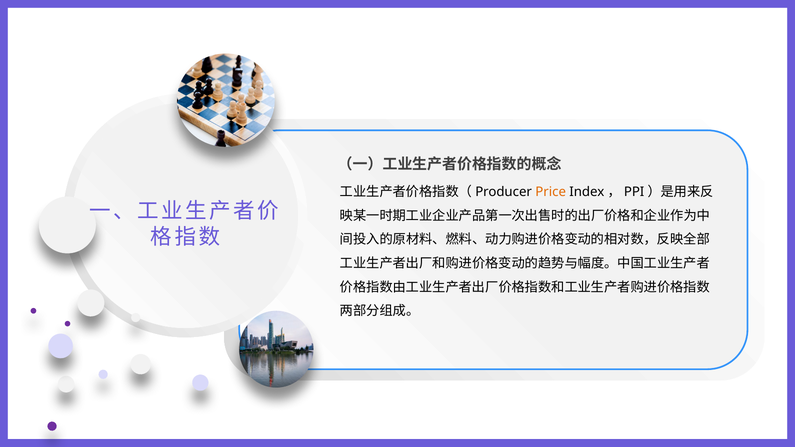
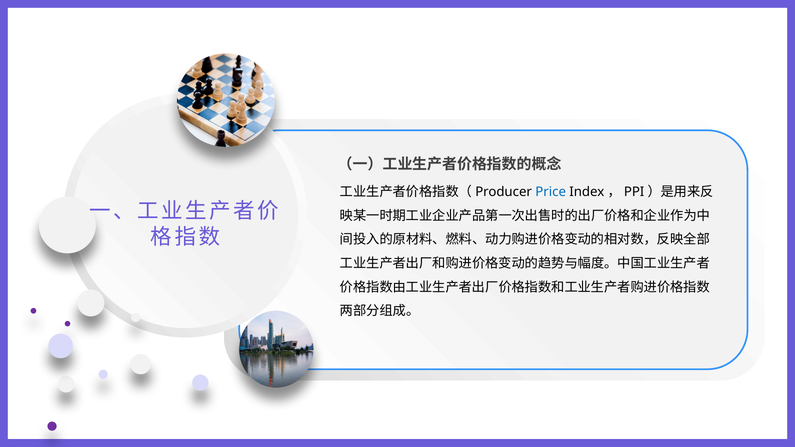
Price colour: orange -> blue (551, 192)
